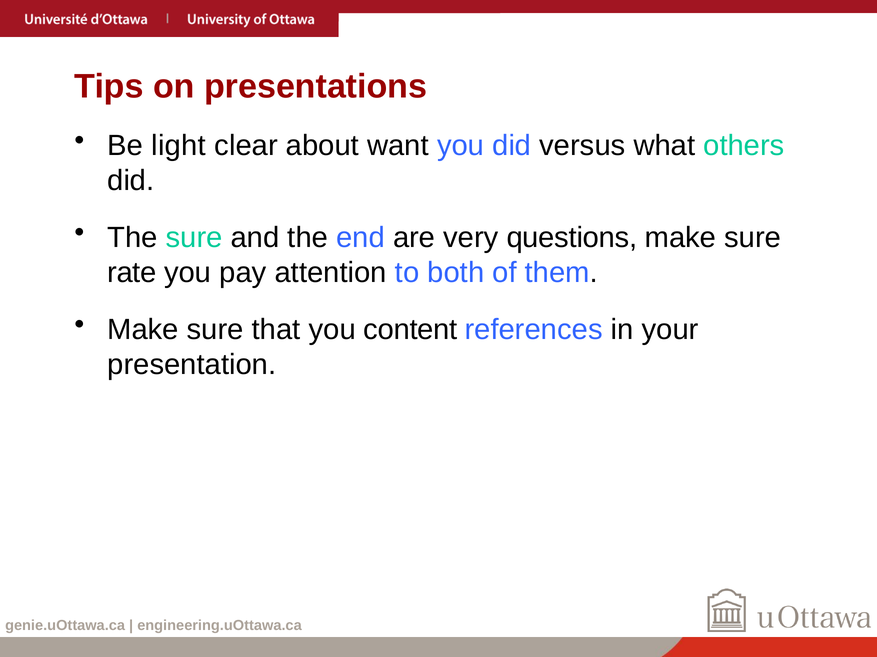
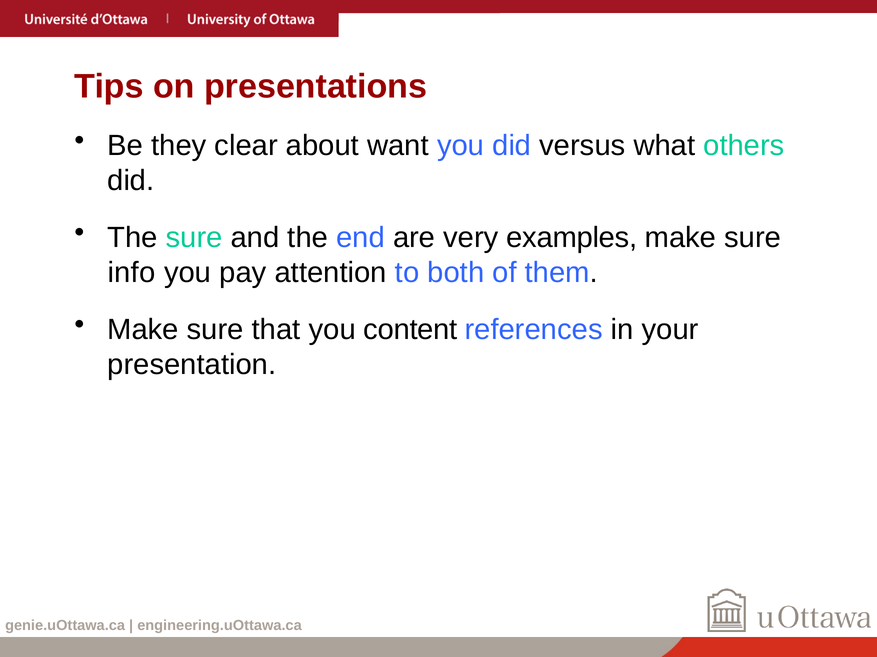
light: light -> they (179, 146)
questions: questions -> examples (572, 238)
rate: rate -> info (132, 273)
